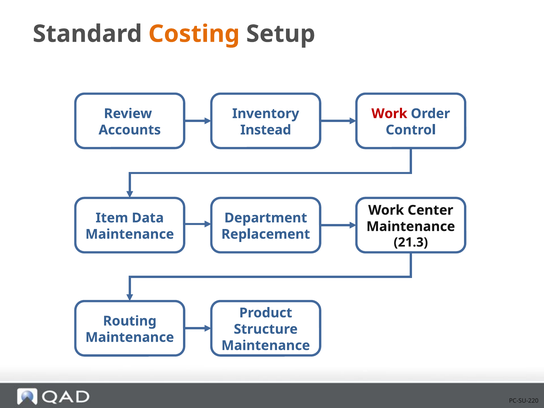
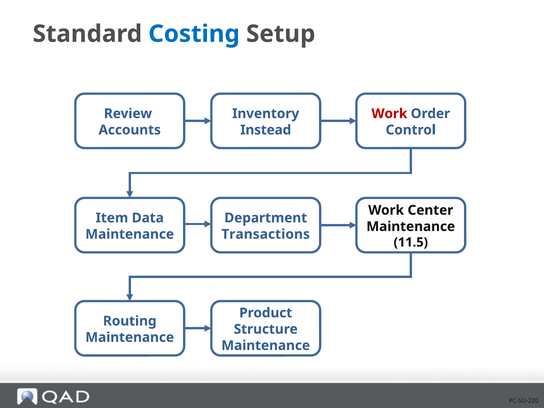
Costing colour: orange -> blue (194, 34)
Replacement: Replacement -> Transactions (266, 234)
21.3: 21.3 -> 11.5 (411, 242)
